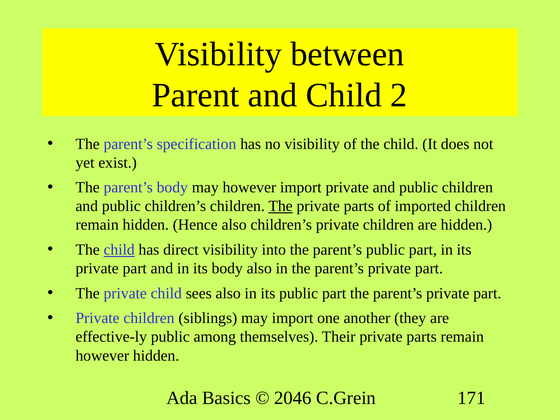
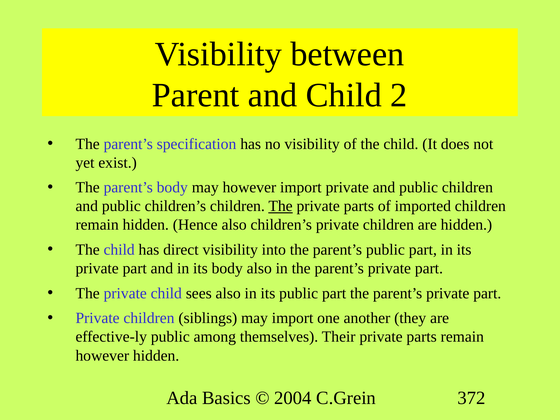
child underline: present -> none (119, 250)
2046: 2046 -> 2004 (293, 398)
171: 171 -> 372 (472, 398)
